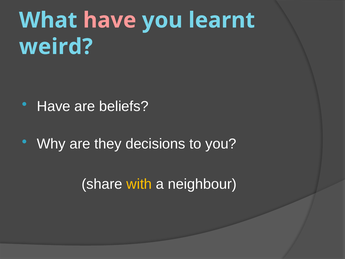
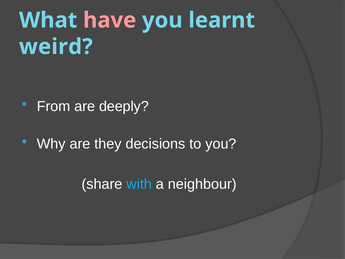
Have: Have -> From (54, 106)
beliefs: beliefs -> deeply (124, 106)
with colour: yellow -> light blue (139, 184)
